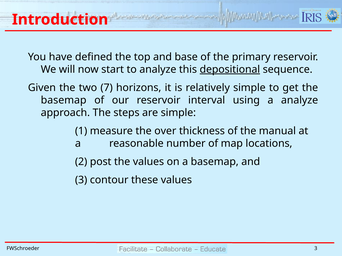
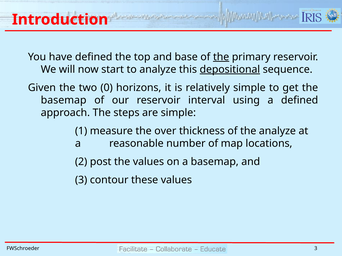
the underline: none -> present (221, 57)
7: 7 -> 0 (107, 88)
a analyze: analyze -> defined (300, 100)
the manual: manual -> analyze (277, 131)
